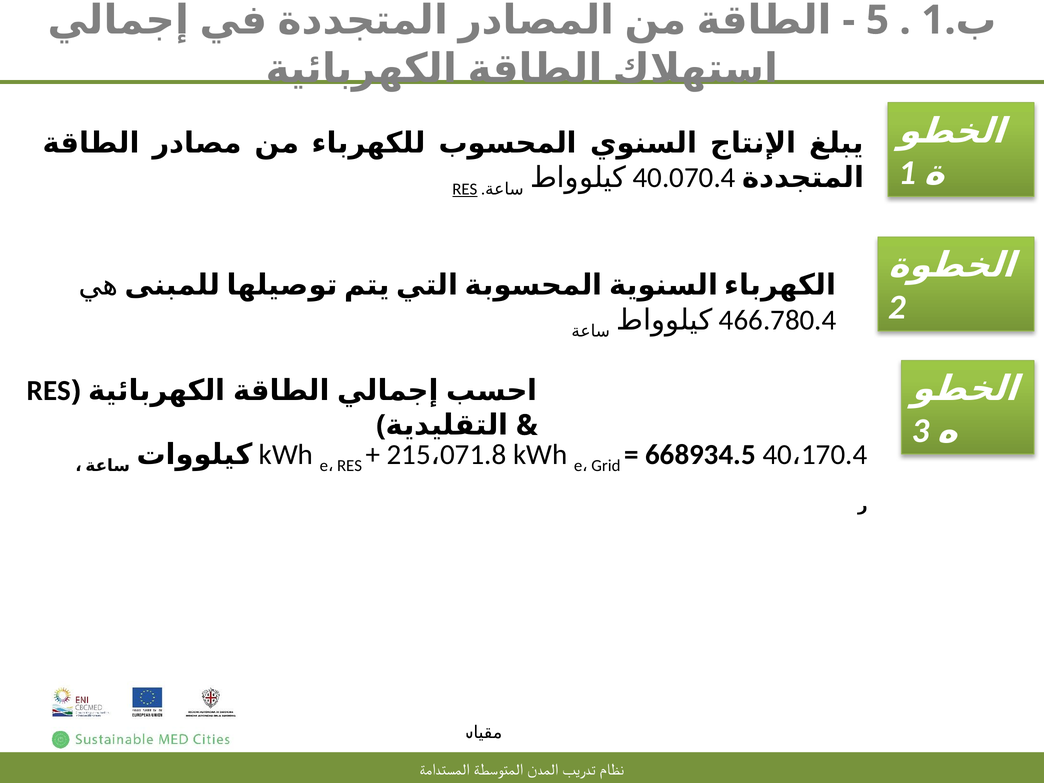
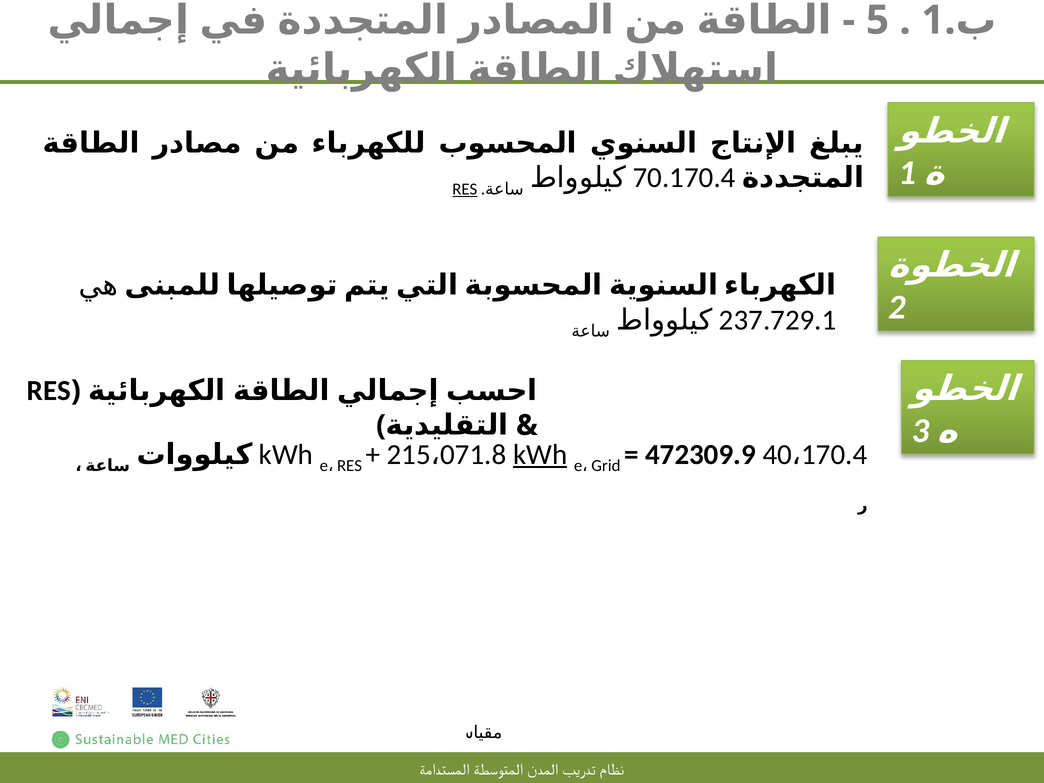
40.070.4: 40.070.4 -> 70.170.4 (684, 178)
466.780.4: 466.780.4 -> 237.729.1 (778, 320)
kWh underline: none -> present (540, 454)
668934.5: 668934.5 -> 472309.9 (700, 454)
